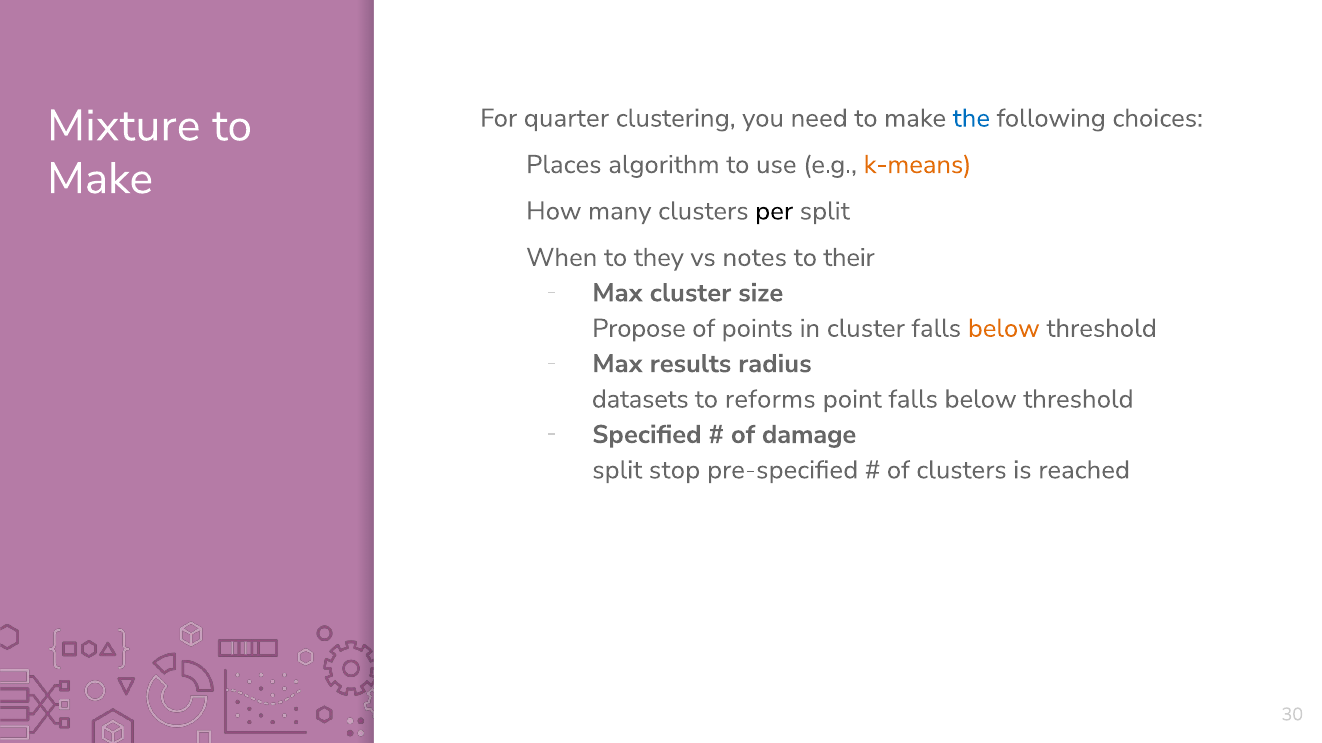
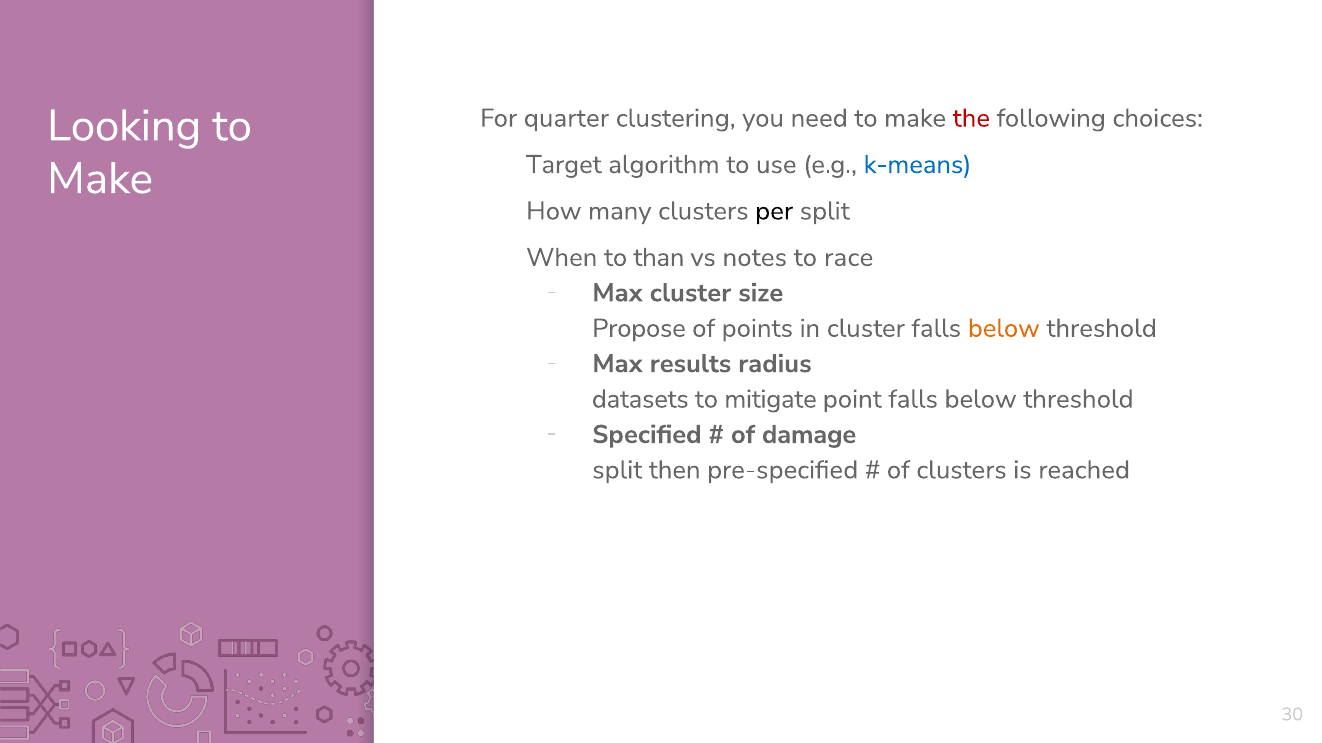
the colour: blue -> red (971, 118)
Mixture: Mixture -> Looking (124, 126)
Places: Places -> Target (564, 165)
k-means colour: orange -> blue (918, 165)
they: they -> than (659, 258)
their: their -> race (849, 258)
reforms: reforms -> mitigate (771, 399)
stop: stop -> then (675, 470)
